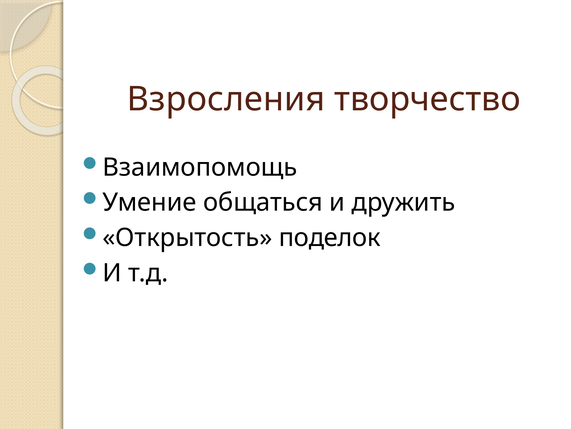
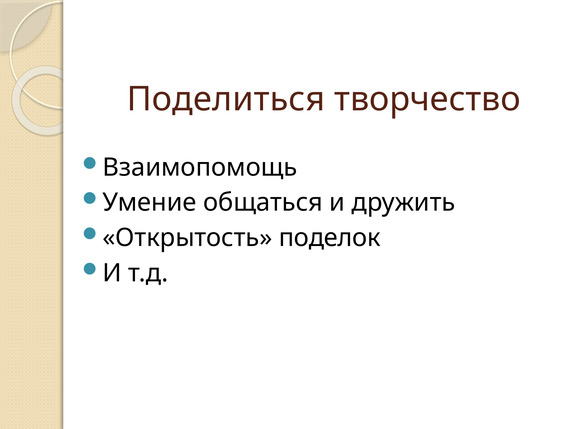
Взросления: Взросления -> Поделиться (226, 99)
